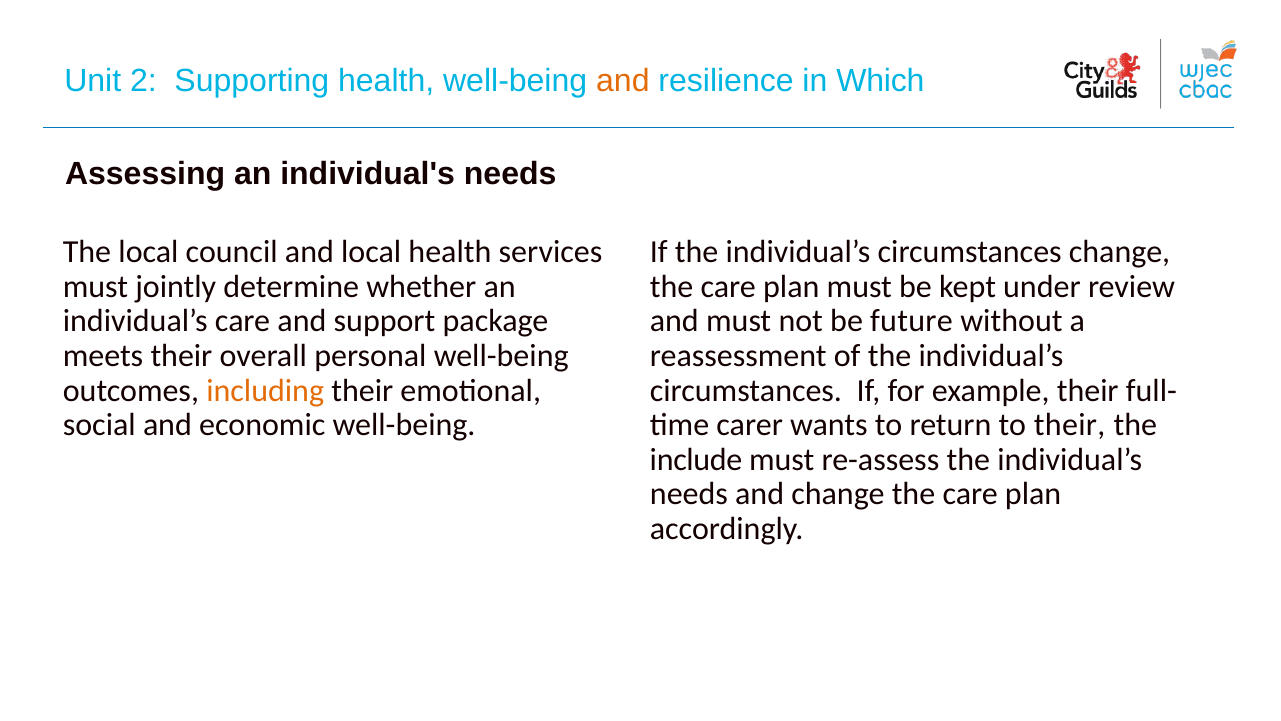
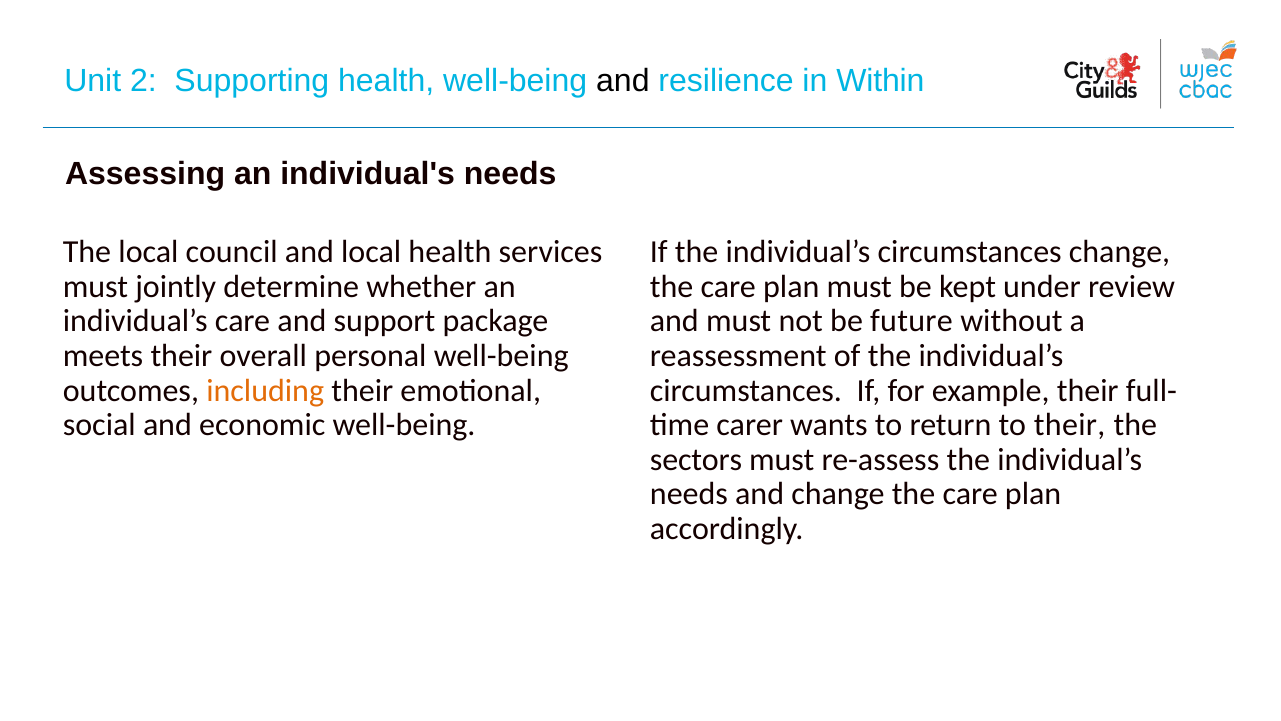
and colour: orange -> black (623, 81)
Which: Which -> Within (880, 81)
include: include -> sectors (696, 459)
